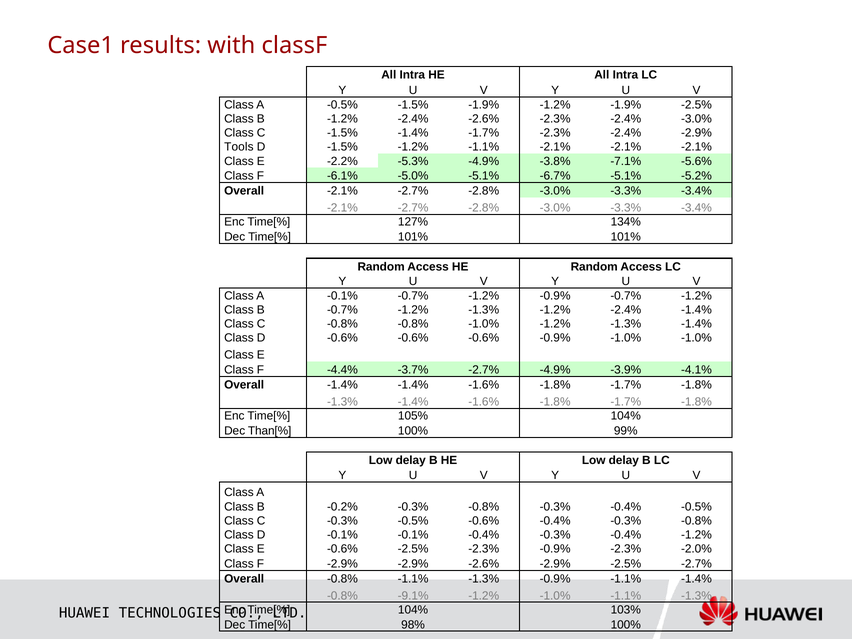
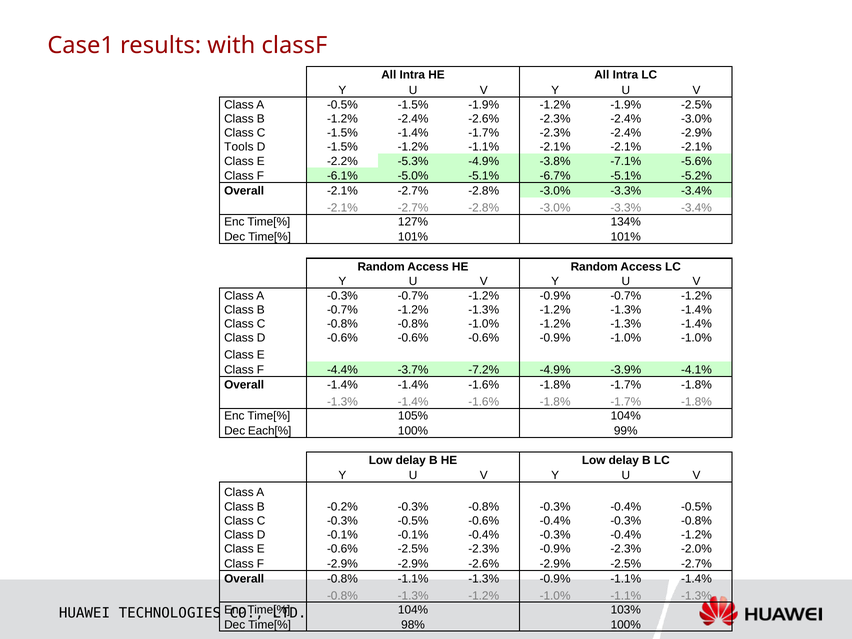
A -0.1%: -0.1% -> -0.3% (342, 296)
-1.3% -1.2% -2.4%: -2.4% -> -1.3% (626, 310)
-3.7% -2.7%: -2.7% -> -7.2% (484, 370)
Than[%: Than[% -> Each[% (270, 431)
-0.8% -9.1%: -9.1% -> -1.3% (413, 596)
